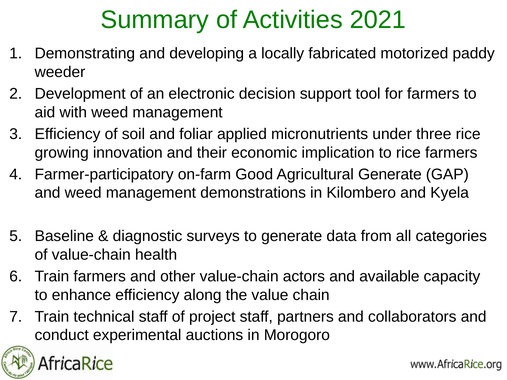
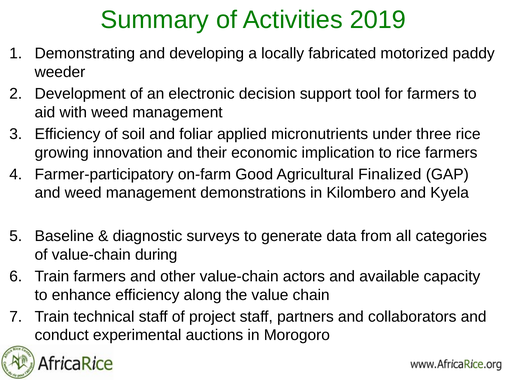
2021: 2021 -> 2019 (378, 20)
Agricultural Generate: Generate -> Finalized (390, 174)
health: health -> during (156, 255)
